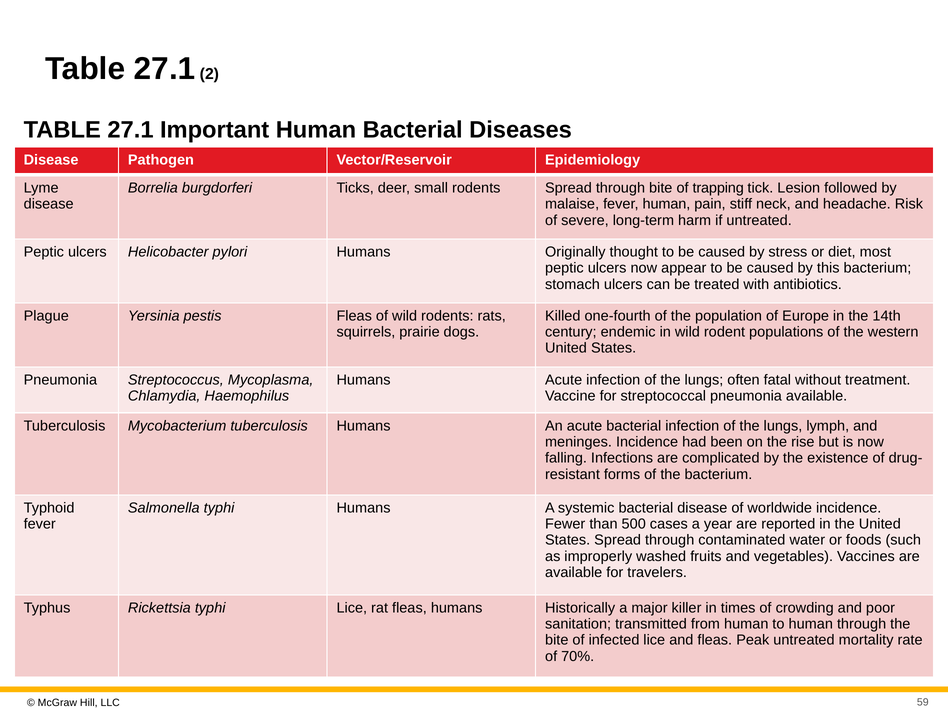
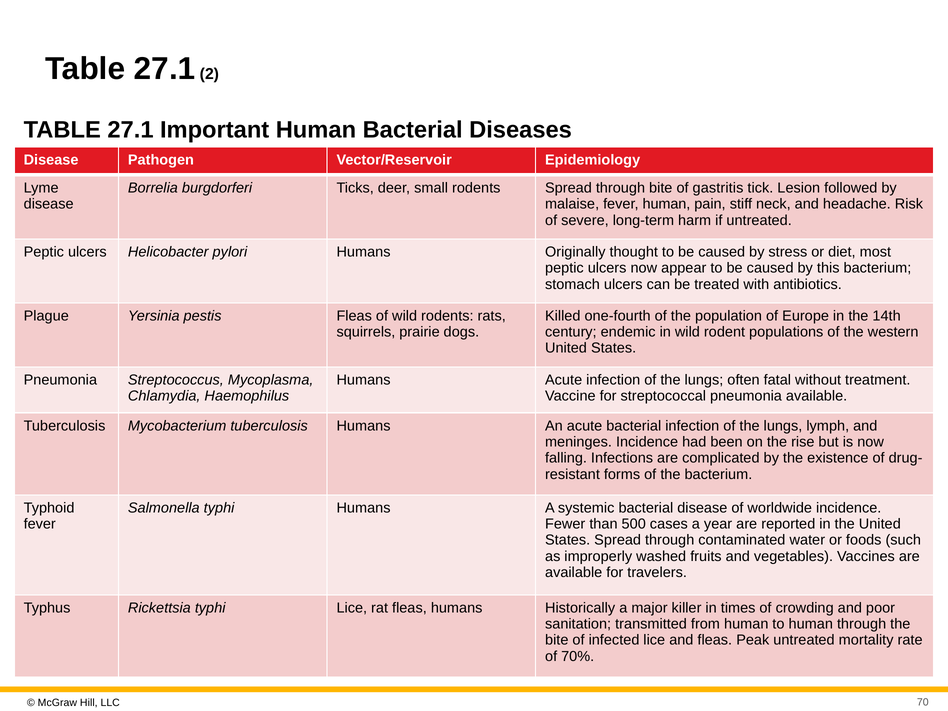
trapping: trapping -> gastritis (718, 188)
59: 59 -> 70 (923, 702)
